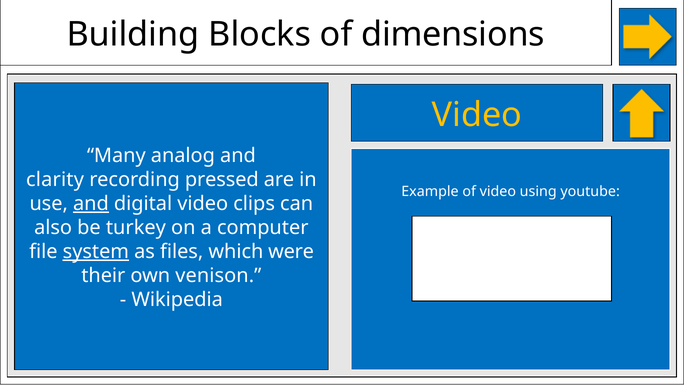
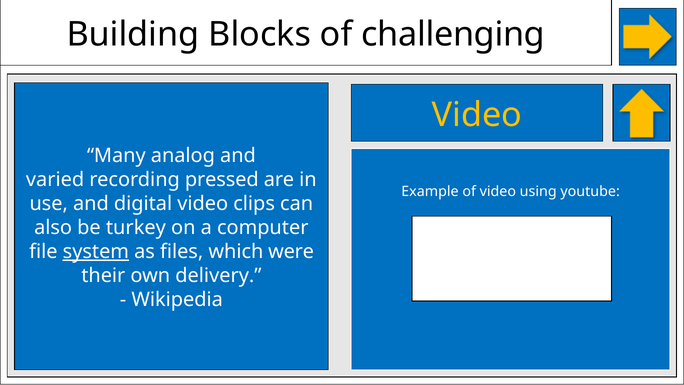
dimensions: dimensions -> challenging (453, 34)
clarity: clarity -> varied (55, 180)
and underline: present -> none (91, 204)
venison: venison -> delivery (218, 275)
